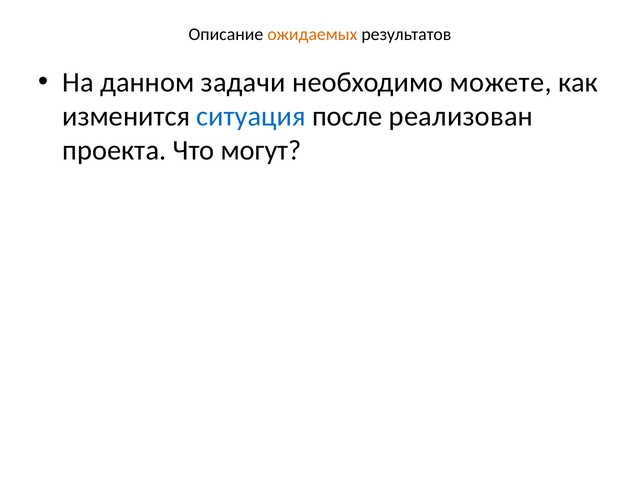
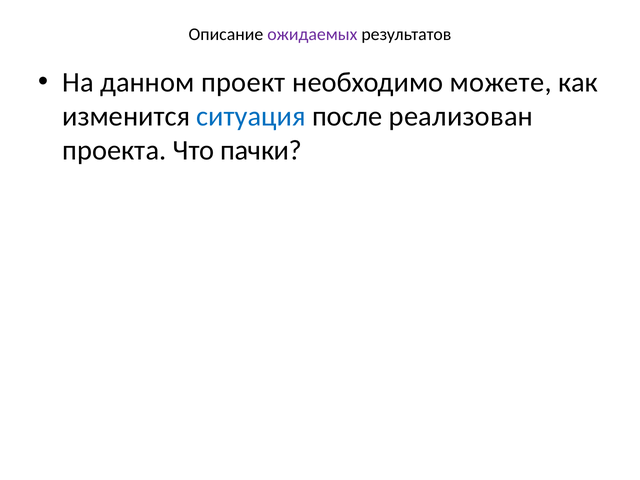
ожидаемых colour: orange -> purple (312, 34)
задачи: задачи -> проект (243, 82)
могут: могут -> пачки (261, 151)
